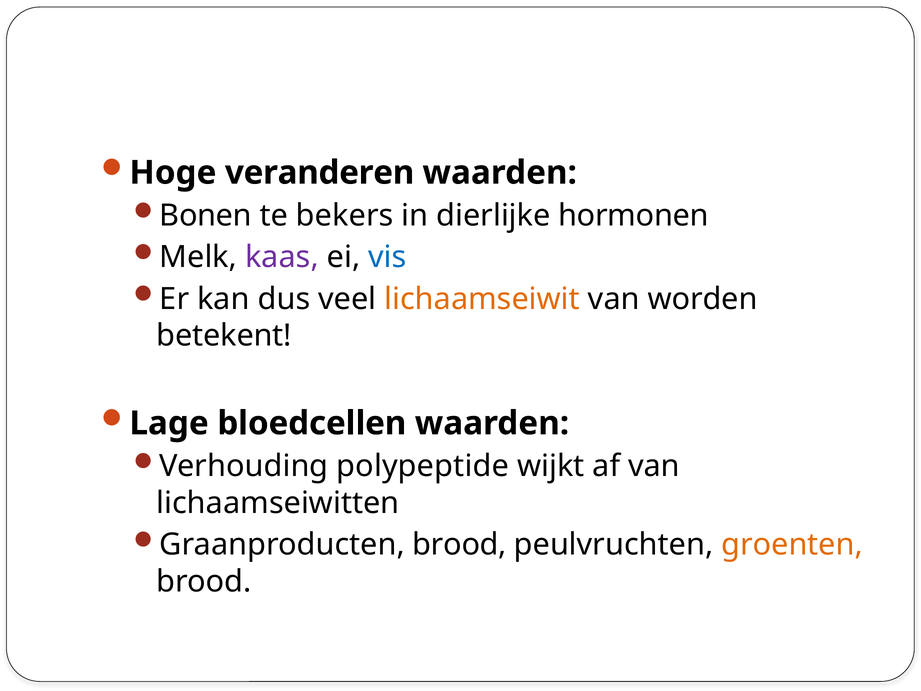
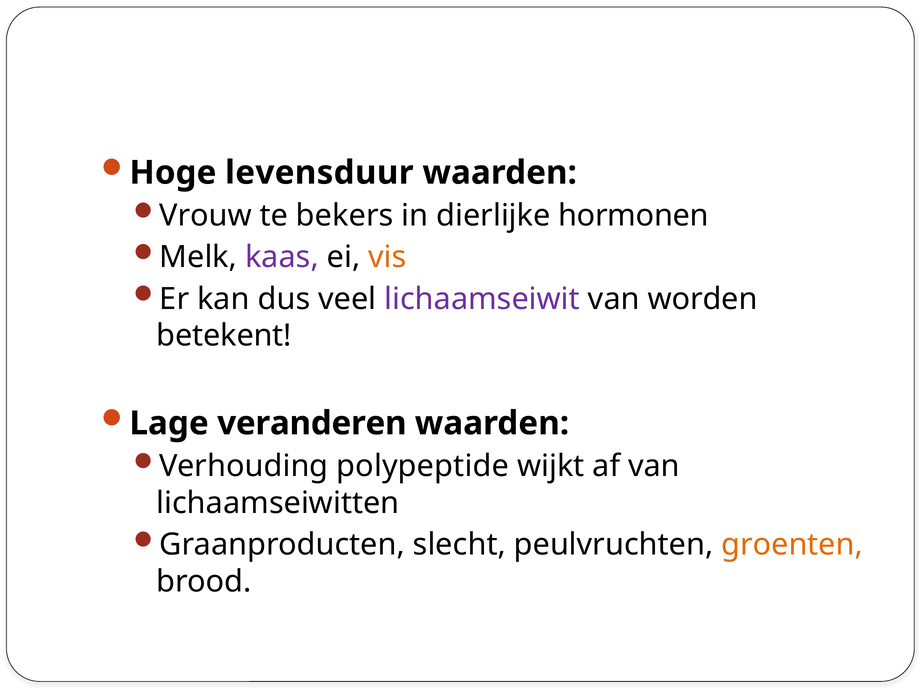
veranderen: veranderen -> levensduur (319, 173)
Bonen: Bonen -> Vrouw (206, 216)
vis colour: blue -> orange (387, 257)
lichaamseiwit colour: orange -> purple (482, 299)
bloedcellen: bloedcellen -> veranderen (312, 423)
Graanproducten brood: brood -> slecht (459, 545)
